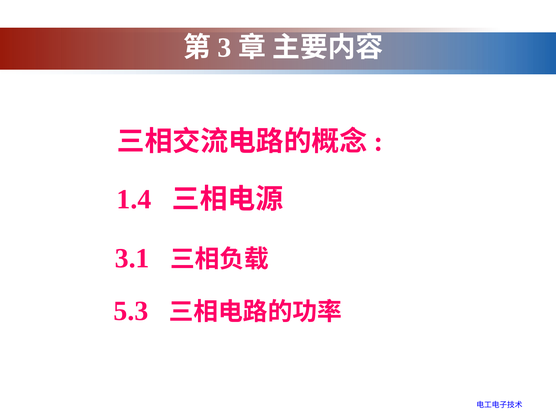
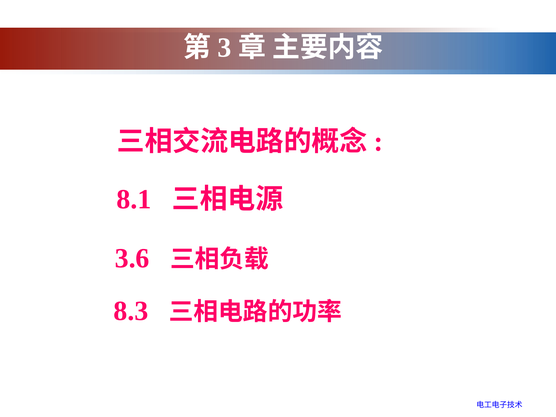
1.4: 1.4 -> 8.1 (134, 199)
3.1: 3.1 -> 3.6 (132, 258)
5.3: 5.3 -> 8.3 (131, 311)
